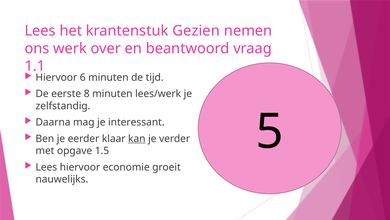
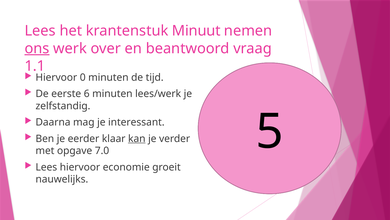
Gezien: Gezien -> Minuut (196, 31)
ons underline: none -> present (37, 48)
6: 6 -> 0 (83, 77)
8: 8 -> 6 (87, 94)
1.5: 1.5 -> 7.0 (102, 150)
